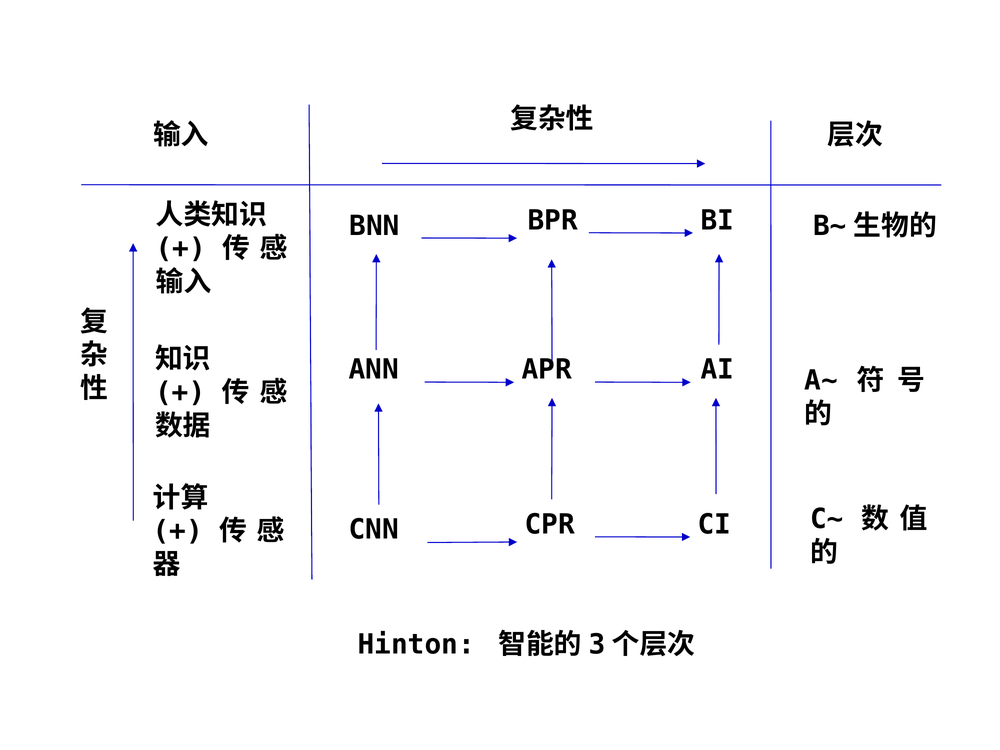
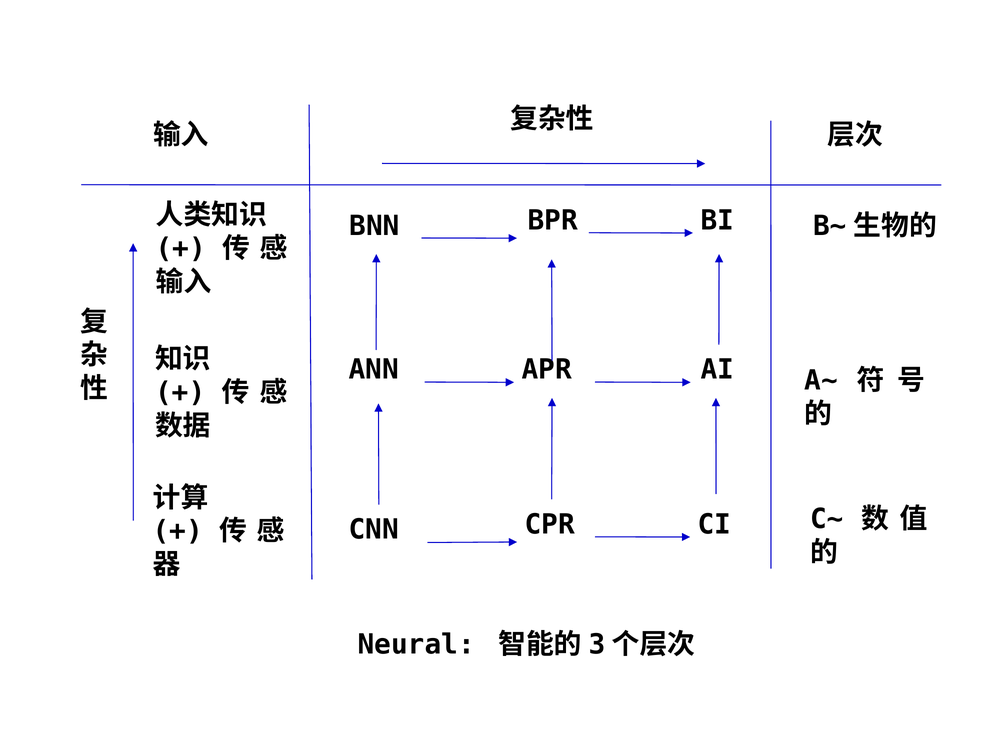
Hinton: Hinton -> Neural (416, 645)
